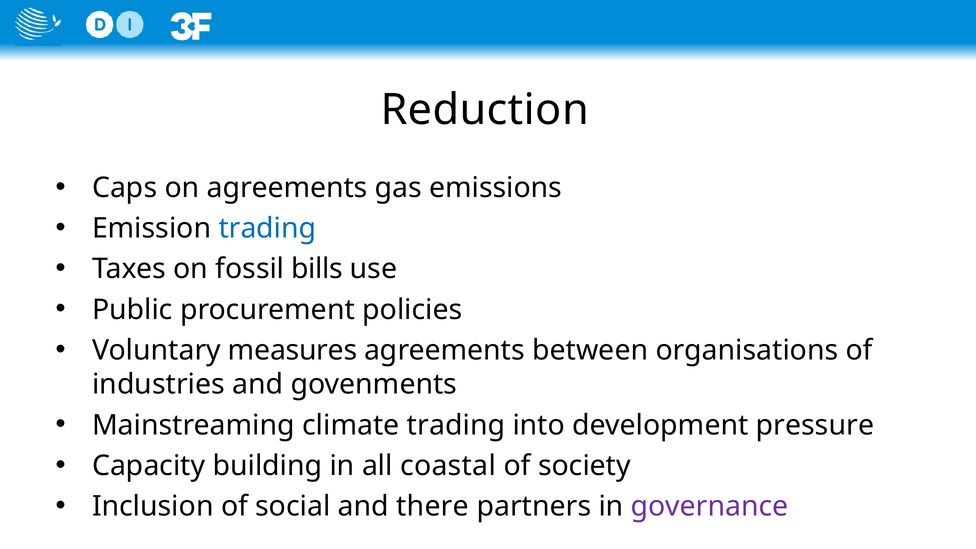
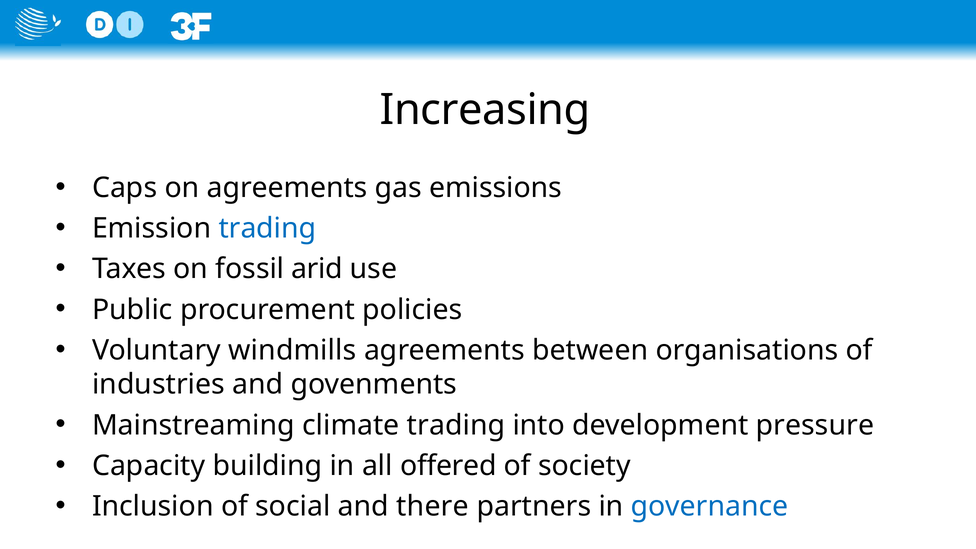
Reduction: Reduction -> Increasing (485, 110)
bills: bills -> arid (317, 269)
measures: measures -> windmills (292, 350)
coastal: coastal -> offered (448, 466)
governance colour: purple -> blue (710, 507)
